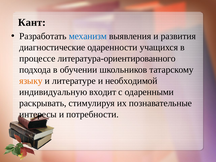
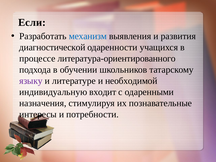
Кант: Кант -> Если (32, 23)
диагностические: диагностические -> диагностической (52, 47)
языку colour: orange -> purple (31, 81)
раскрывать: раскрывать -> назначения (43, 103)
